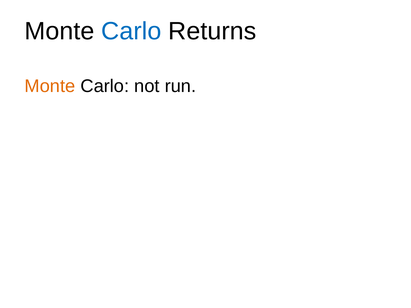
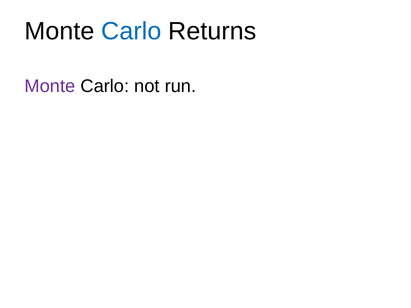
Monte colour: orange -> purple (50, 86)
